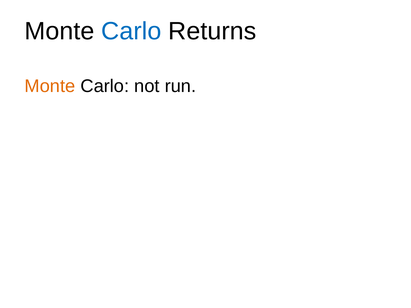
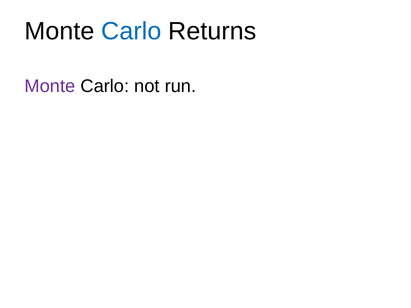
Monte colour: orange -> purple (50, 86)
